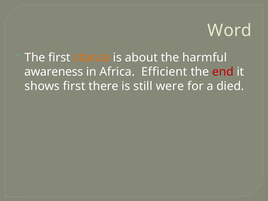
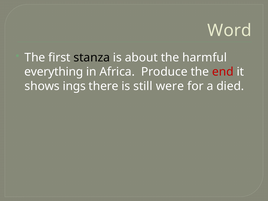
stanza colour: orange -> black (92, 58)
awareness: awareness -> everything (54, 72)
Efficient: Efficient -> Produce (164, 72)
shows first: first -> ings (74, 86)
